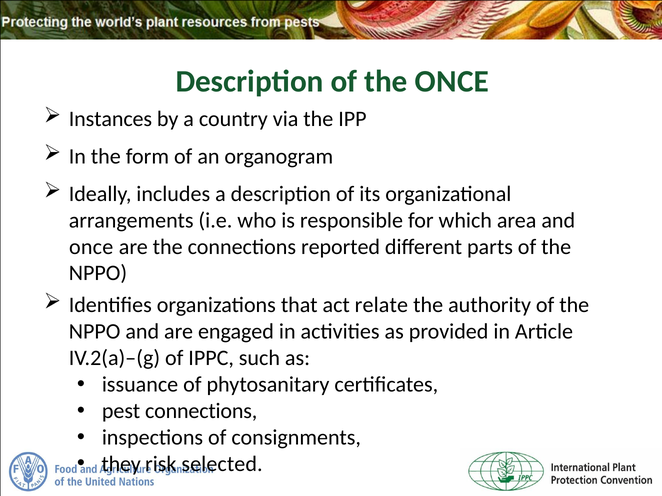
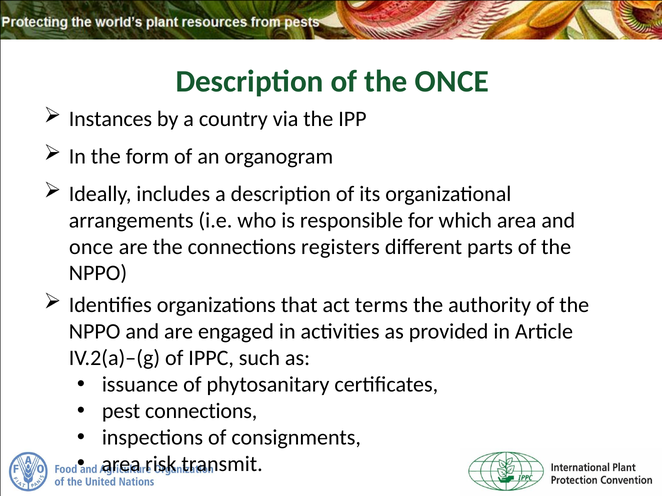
reported: reported -> registers (340, 247)
relate: relate -> terms (381, 305)
they: they -> area (121, 464)
selected: selected -> transmit (222, 464)
